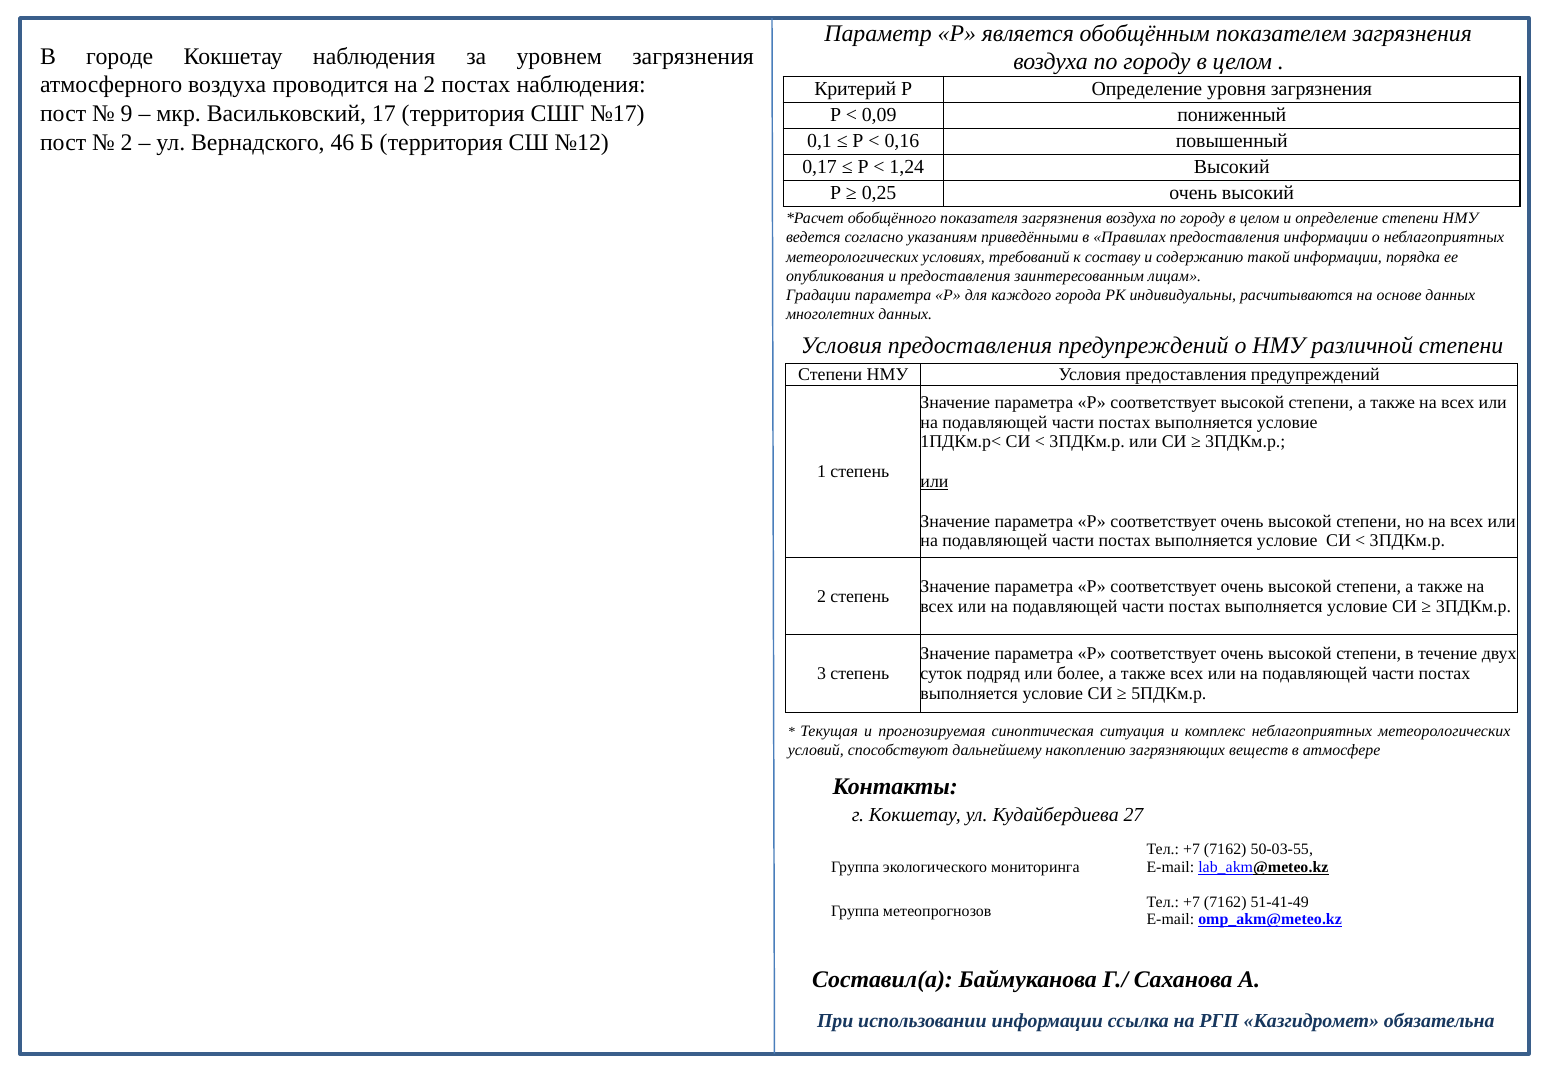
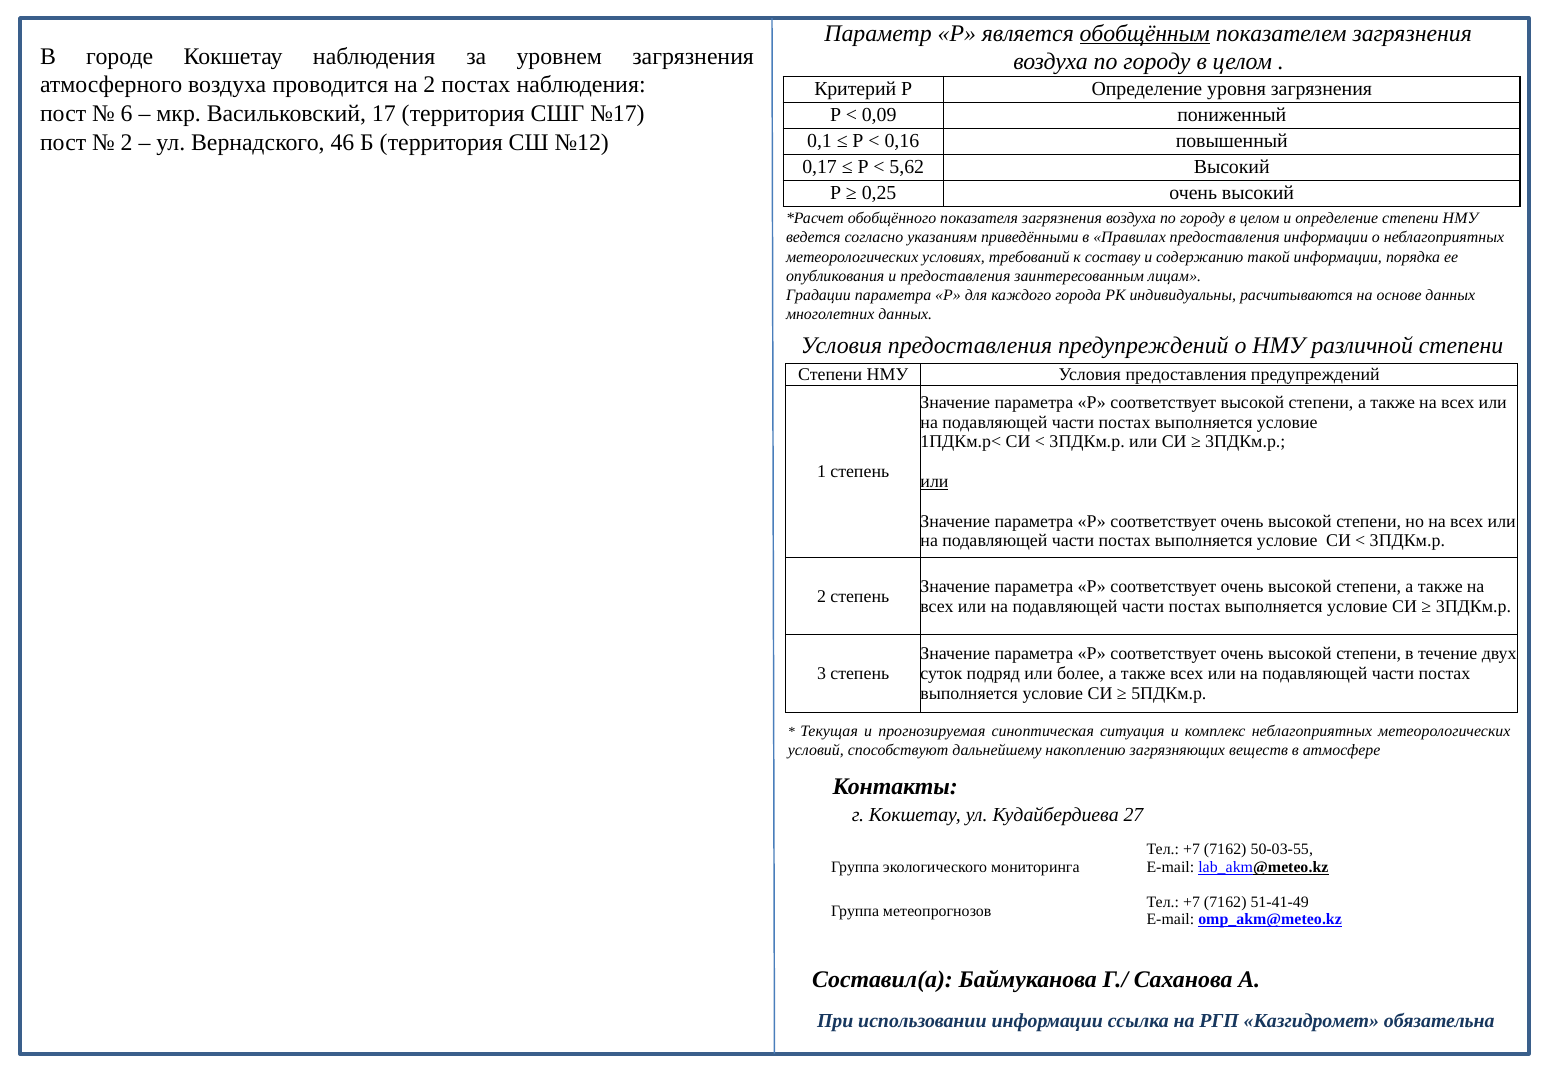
обобщённым underline: none -> present (1145, 33)
9: 9 -> 6 (127, 114)
1,24: 1,24 -> 5,62 (907, 167)
